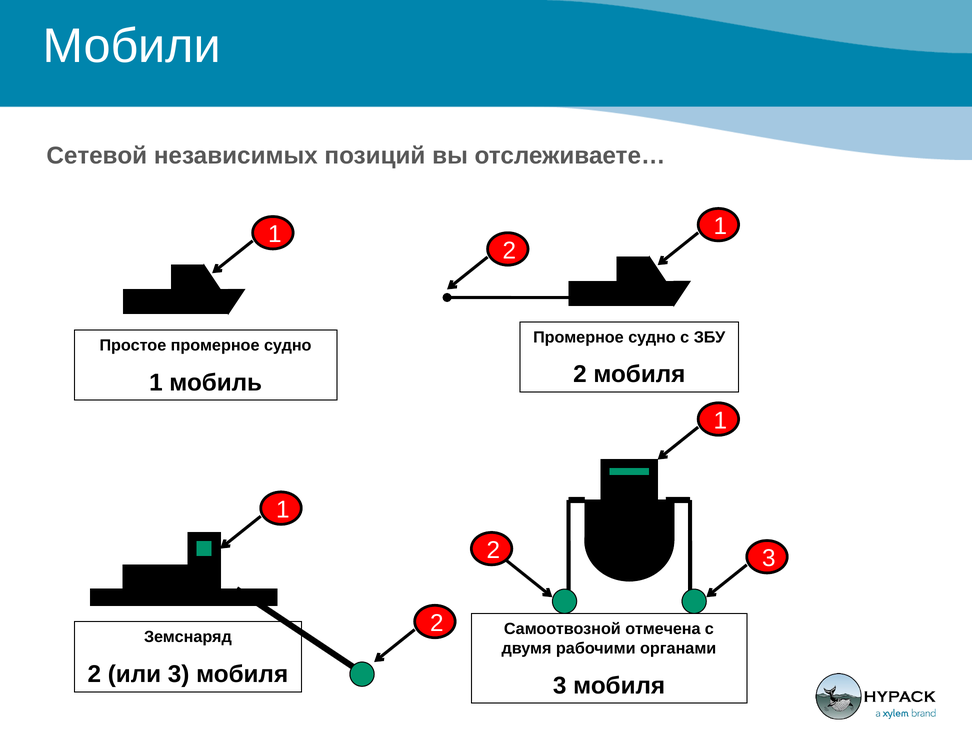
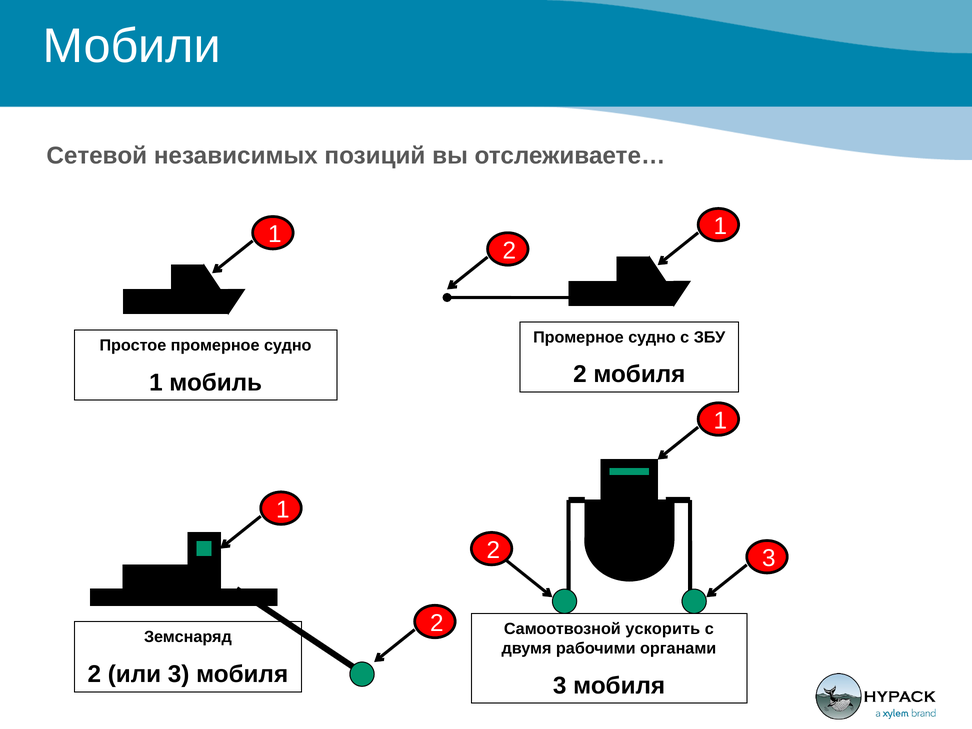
отмечена: отмечена -> ускорить (663, 629)
